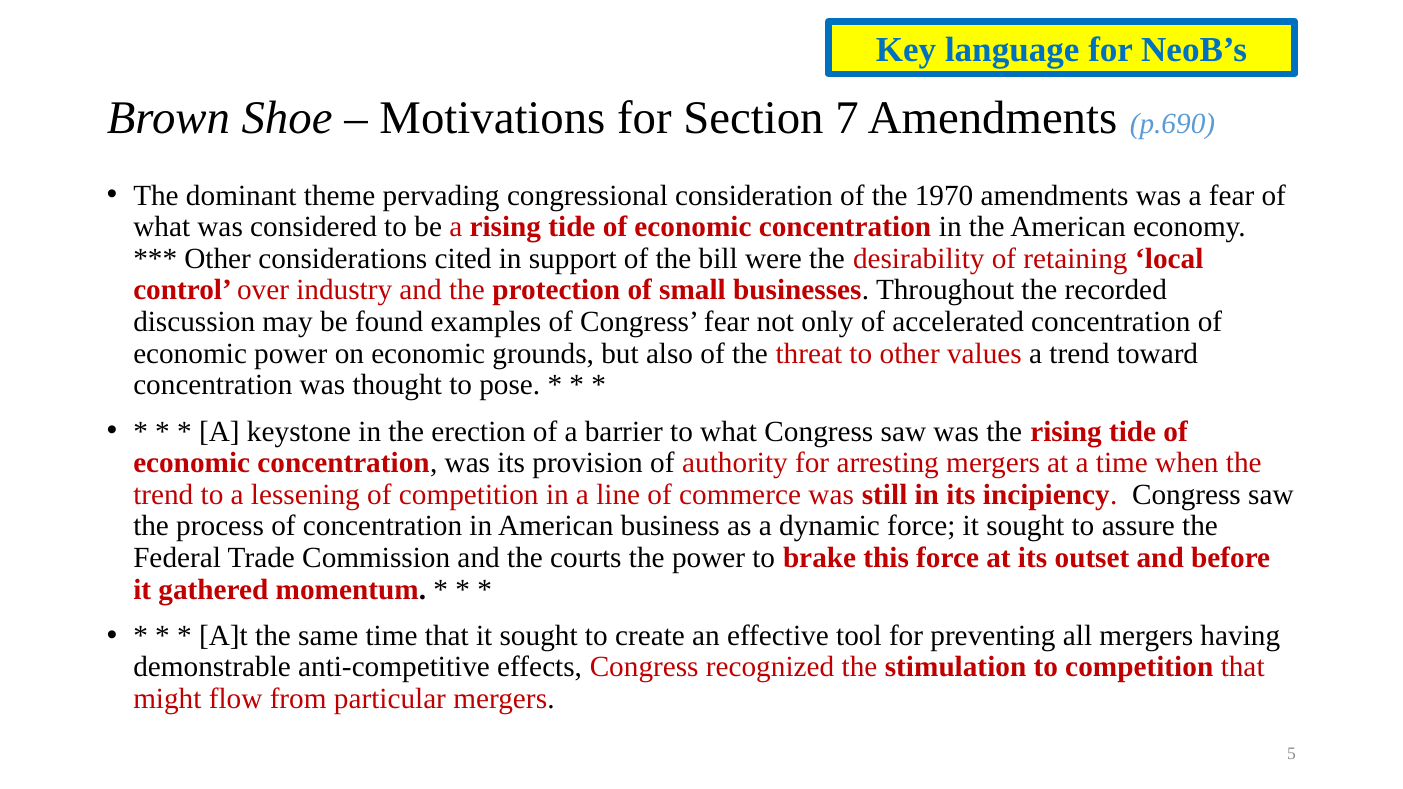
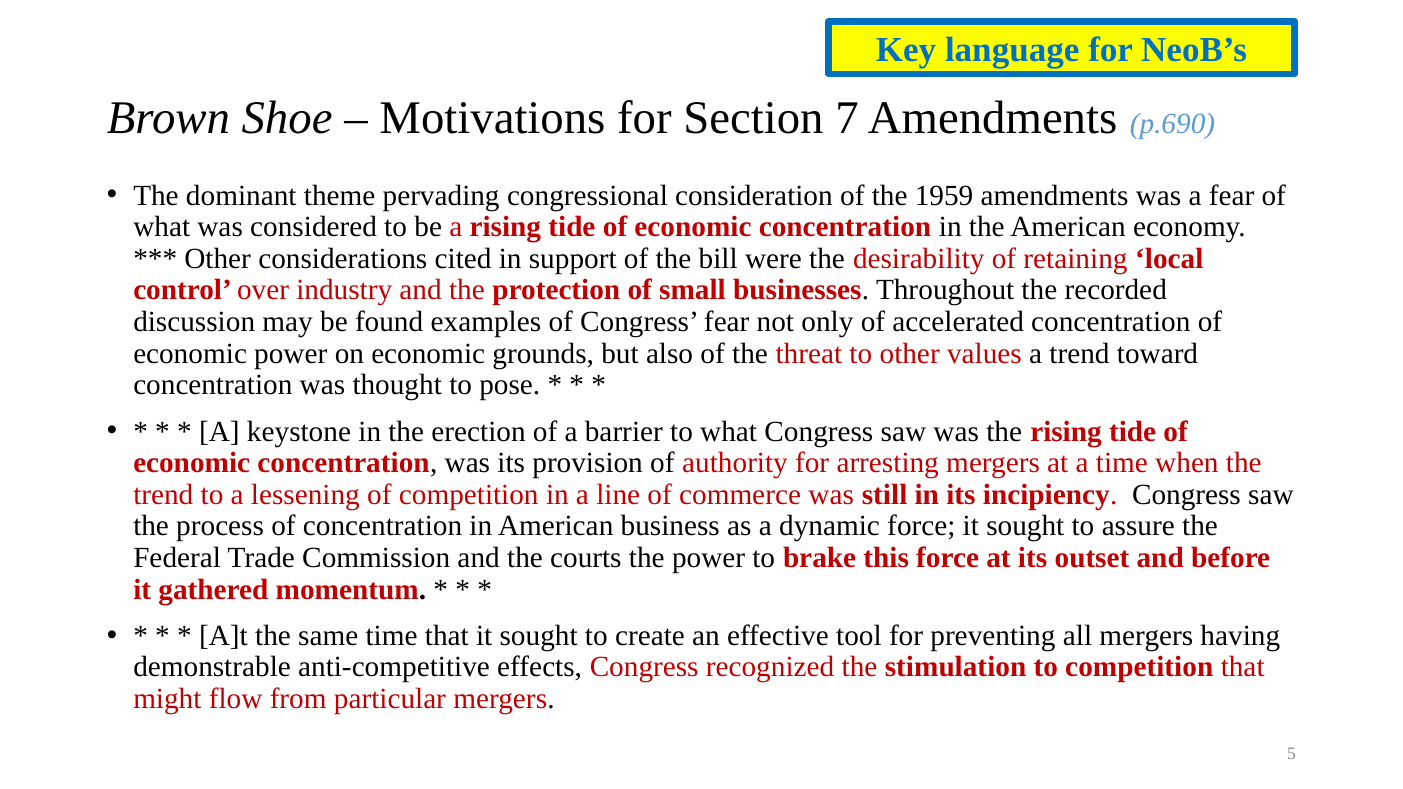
1970: 1970 -> 1959 (944, 196)
